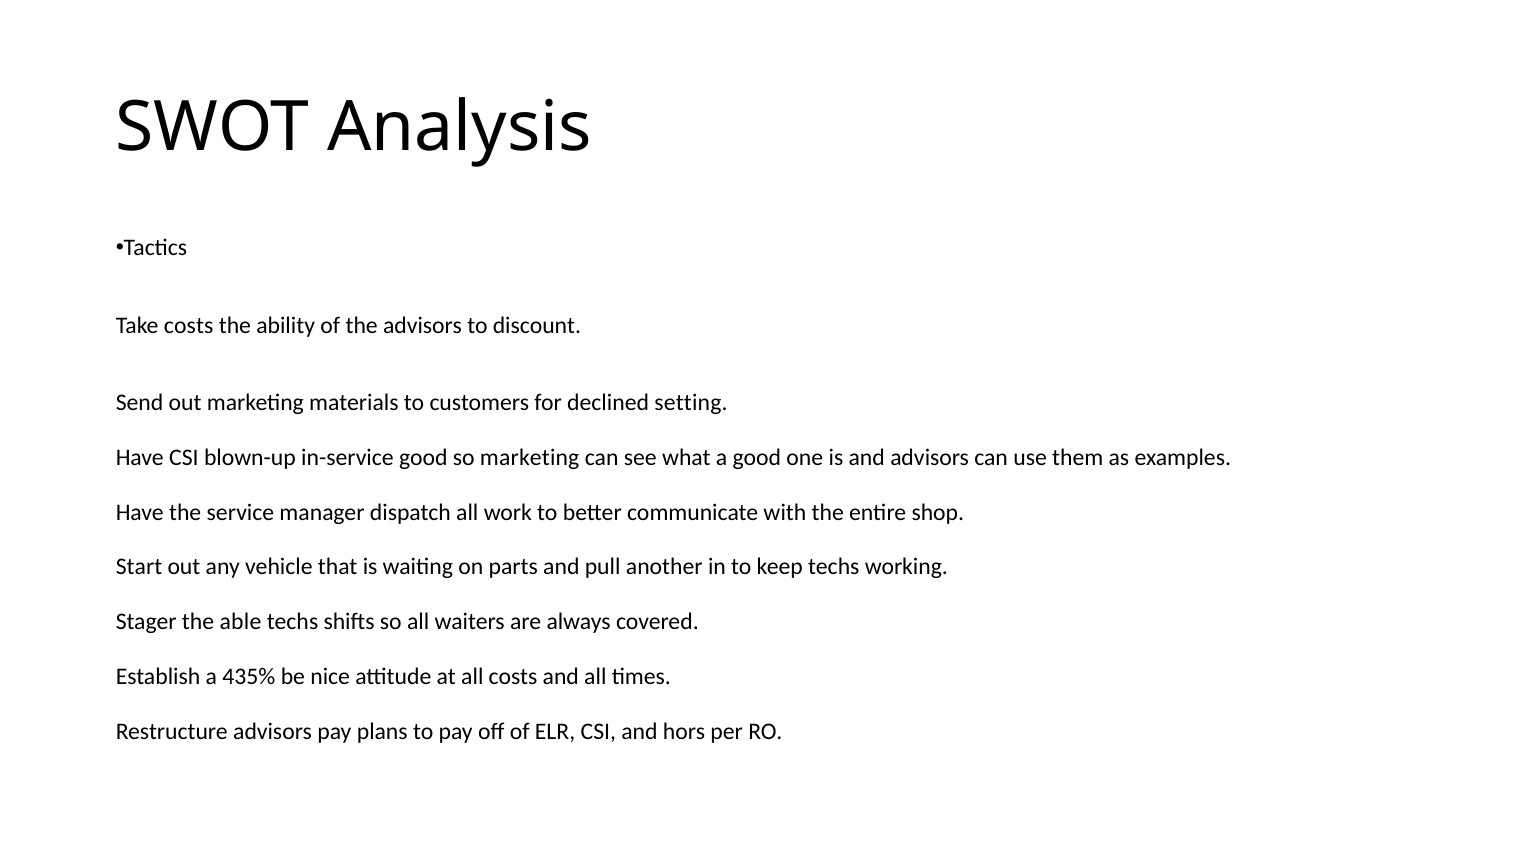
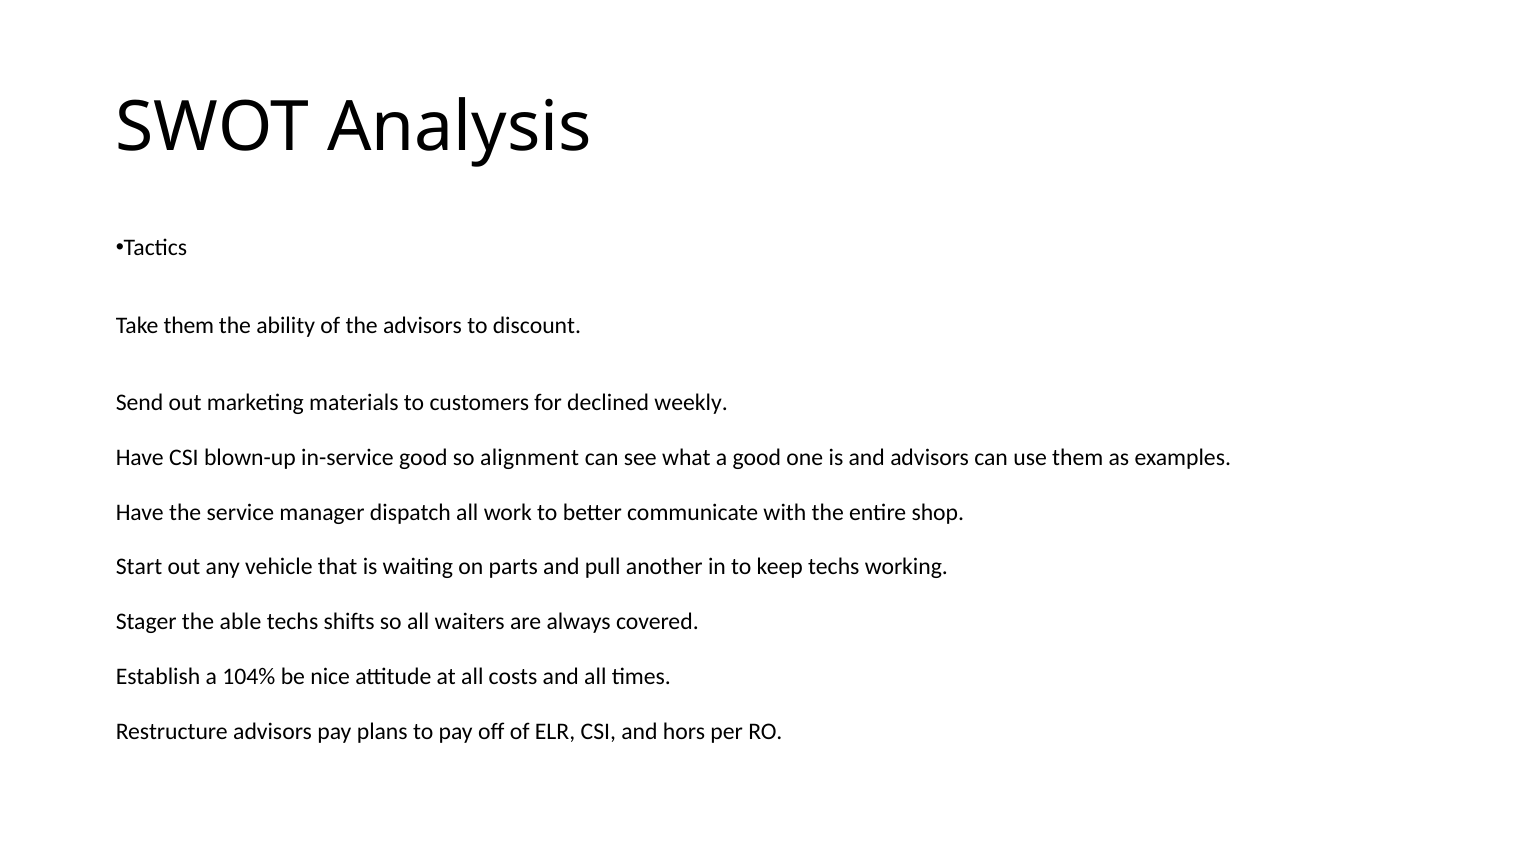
Take costs: costs -> them (189, 325)
setting: setting -> weekly (691, 403)
so marketing: marketing -> alignment (530, 458)
435%: 435% -> 104% (249, 677)
